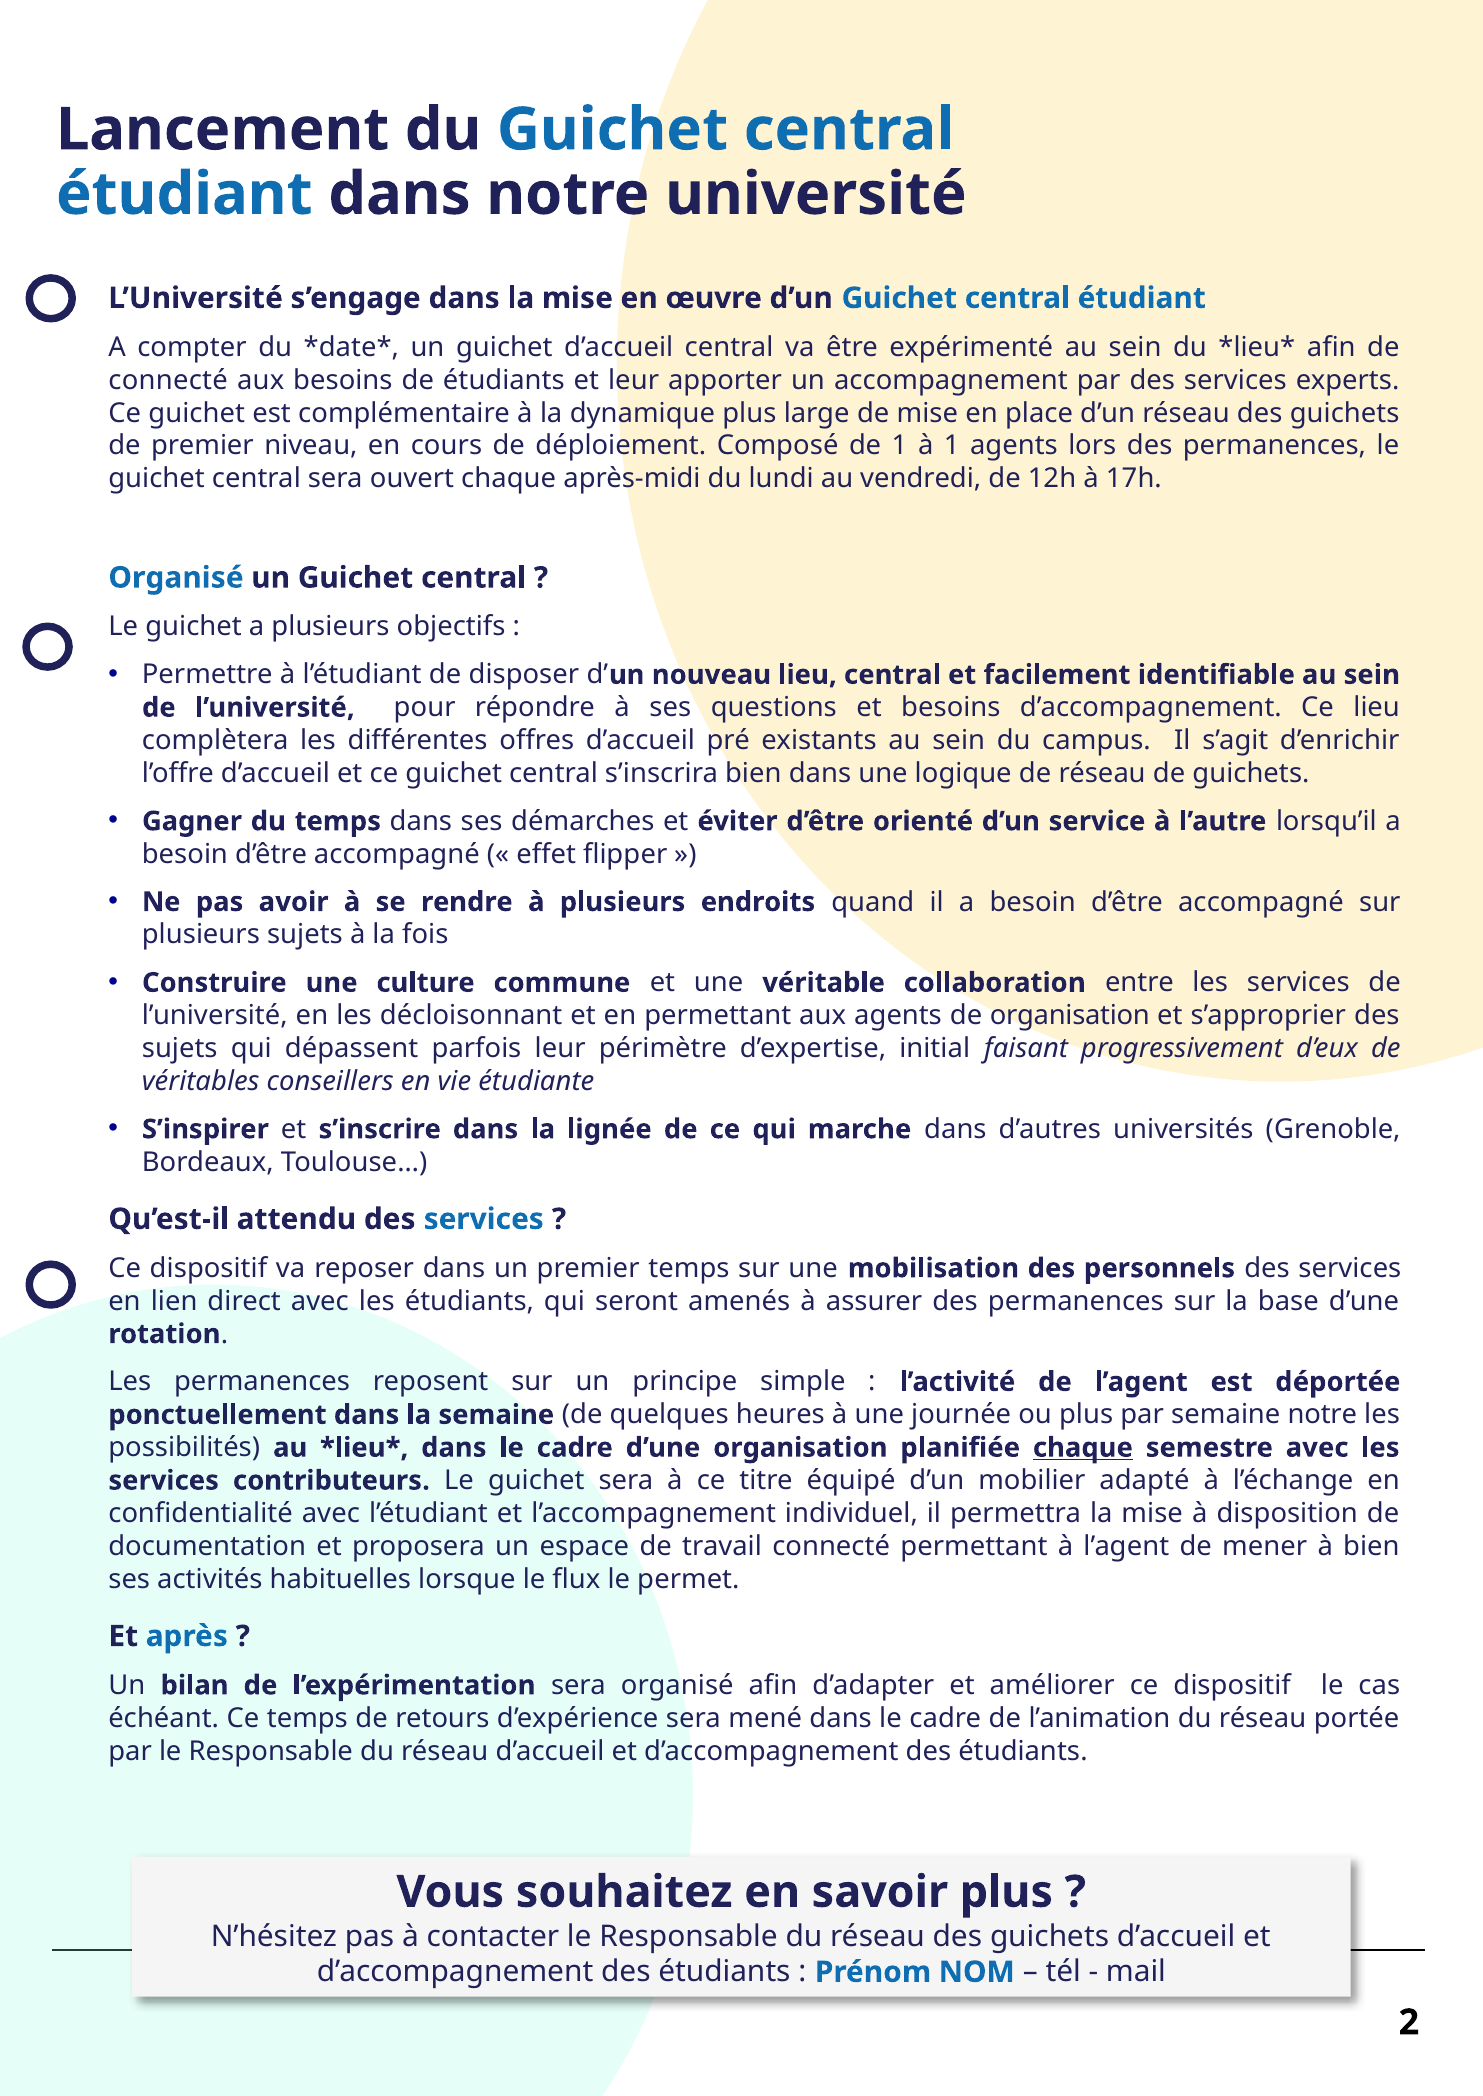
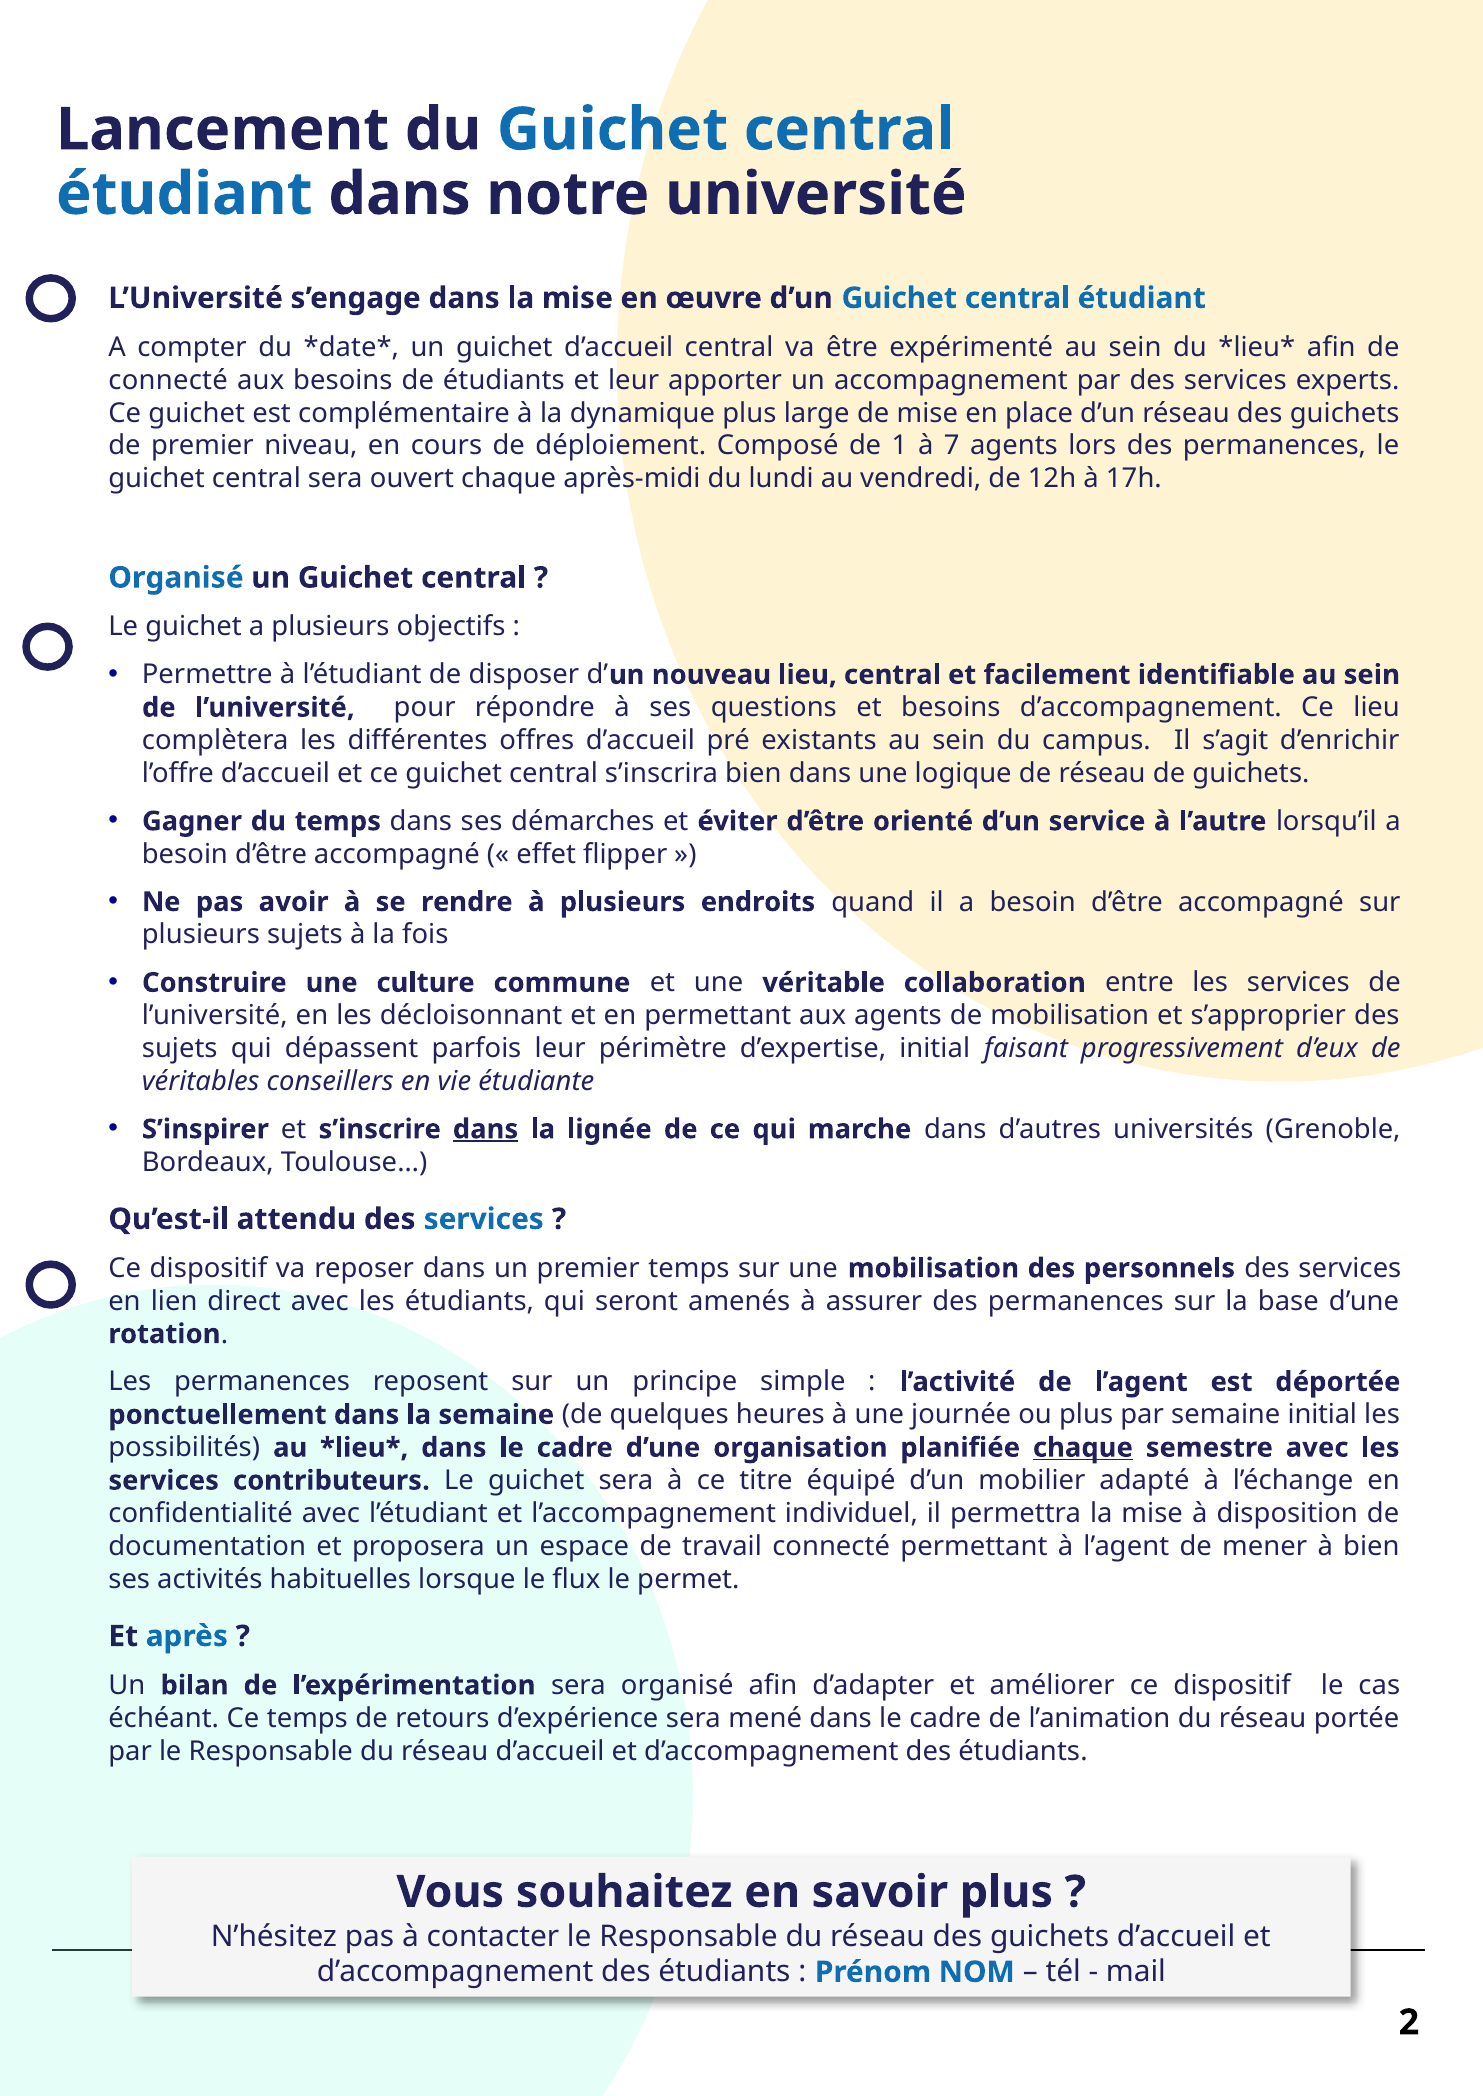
à 1: 1 -> 7 (952, 446)
de organisation: organisation -> mobilisation (1070, 1016)
dans underline: none -> present (486, 1130)
semaine notre: notre -> initial (1322, 1415)
